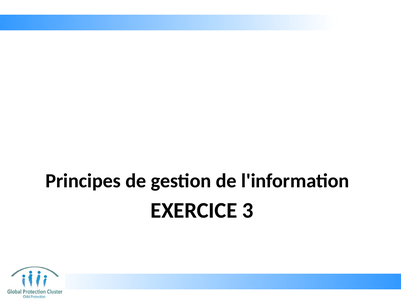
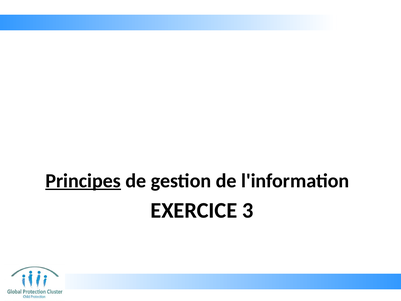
Principes underline: none -> present (83, 181)
